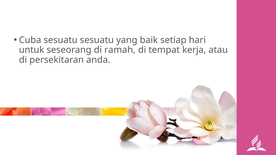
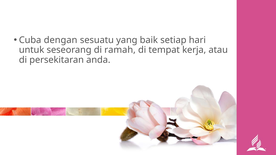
Cuba sesuatu: sesuatu -> dengan (61, 40)
